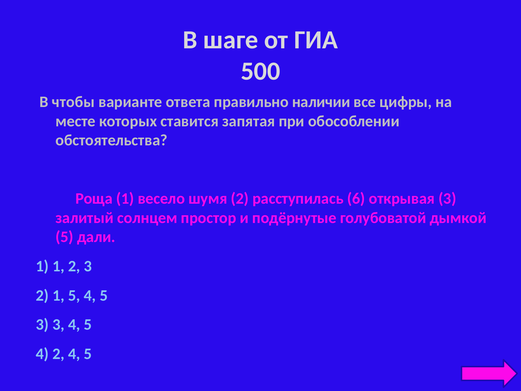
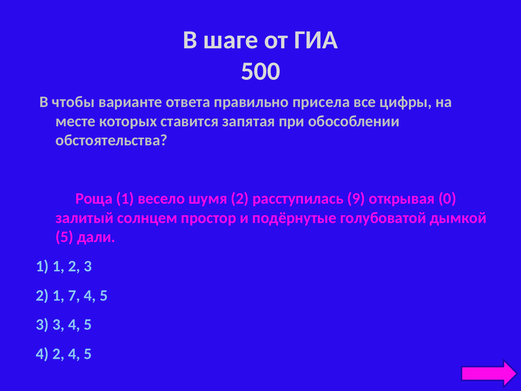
наличии: наличии -> присела (321, 102)
6: 6 -> 9 (356, 199)
открывая 3: 3 -> 0 (447, 199)
1 5: 5 -> 7 (74, 295)
